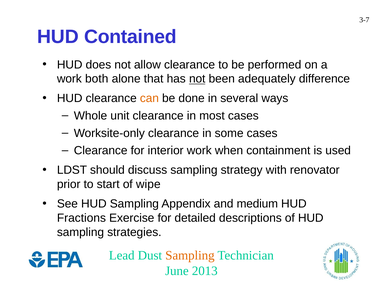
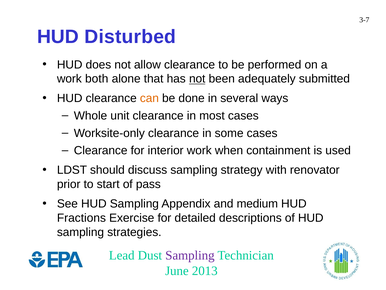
Contained: Contained -> Disturbed (130, 37)
difference: difference -> submitted (324, 79)
wipe: wipe -> pass (148, 184)
Sampling colour: orange -> purple (190, 255)
